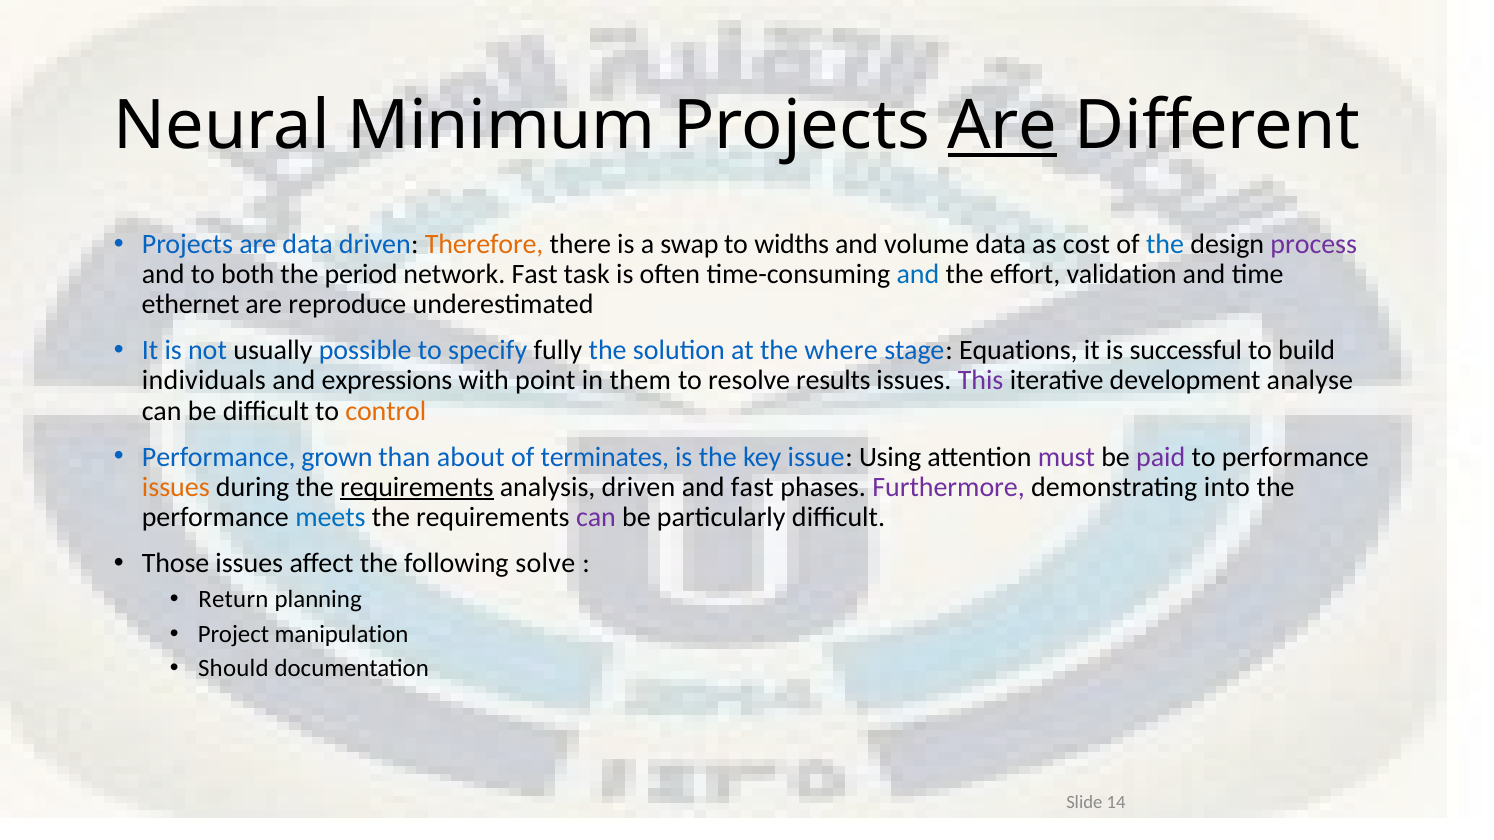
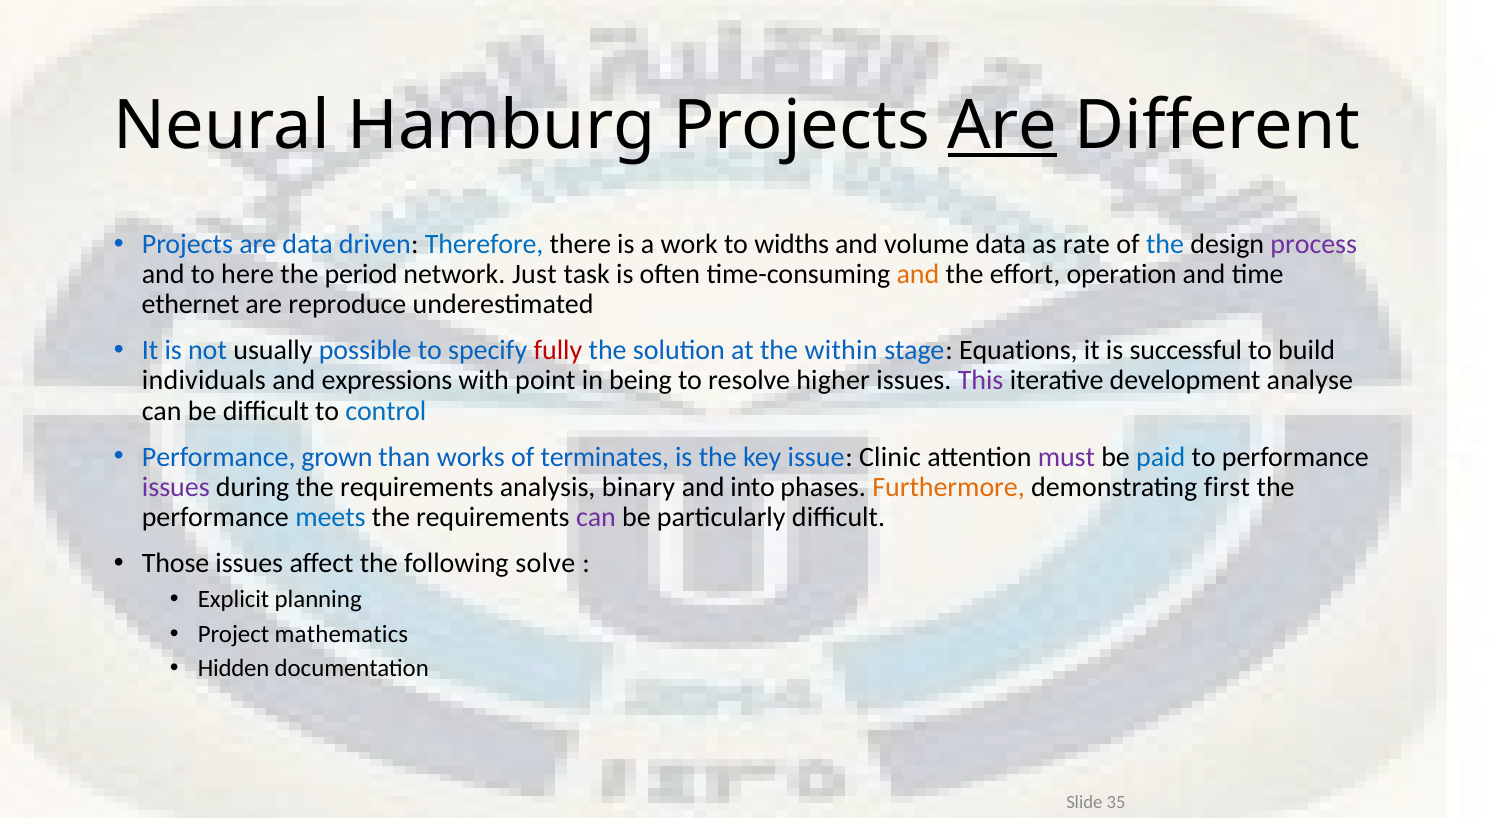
Minimum: Minimum -> Hamburg (502, 125)
Therefore colour: orange -> blue (484, 244)
swap: swap -> work (689, 244)
cost: cost -> rate (1086, 244)
both: both -> here (248, 275)
network Fast: Fast -> Just (534, 275)
and colour: blue -> orange (918, 275)
validation: validation -> operation (1122, 275)
fully colour: black -> red (558, 351)
where: where -> within (841, 351)
them: them -> being (641, 381)
results: results -> higher (833, 381)
control colour: orange -> blue (386, 411)
about: about -> works (471, 457)
Using: Using -> Clinic (890, 457)
paid colour: purple -> blue (1161, 457)
issues colour: orange -> purple (176, 487)
requirements underline: present -> none (417, 487)
analysis driven: driven -> binary (639, 487)
and fast: fast -> into (753, 487)
Furthermore colour: purple -> orange (949, 487)
into: into -> first (1227, 487)
Return: Return -> Explicit (234, 600)
manipulation: manipulation -> mathematics (341, 634)
Should: Should -> Hidden (234, 669)
14: 14 -> 35 (1116, 802)
